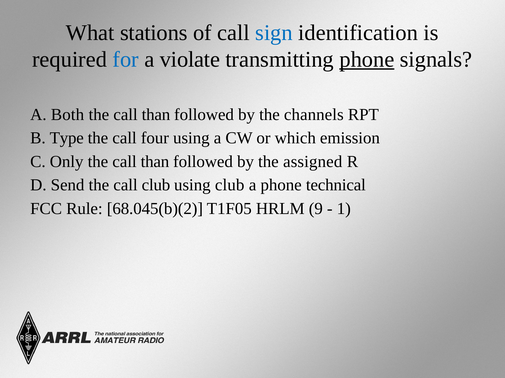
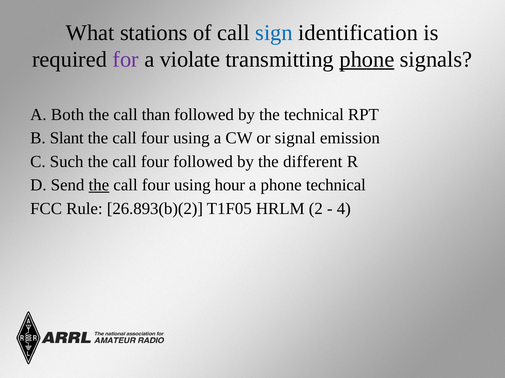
for colour: blue -> purple (126, 60)
the channels: channels -> technical (314, 115)
Type: Type -> Slant (67, 138)
which: which -> signal (295, 138)
Only: Only -> Such (67, 162)
than: than -> four (155, 162)
assigned: assigned -> different (313, 162)
the underline: none -> present (99, 185)
club: club -> four (156, 185)
using club: club -> hour (230, 185)
68.045(b)(2: 68.045(b)(2 -> 26.893(b)(2 (155, 209)
9: 9 -> 2 (316, 209)
1: 1 -> 4 (344, 209)
